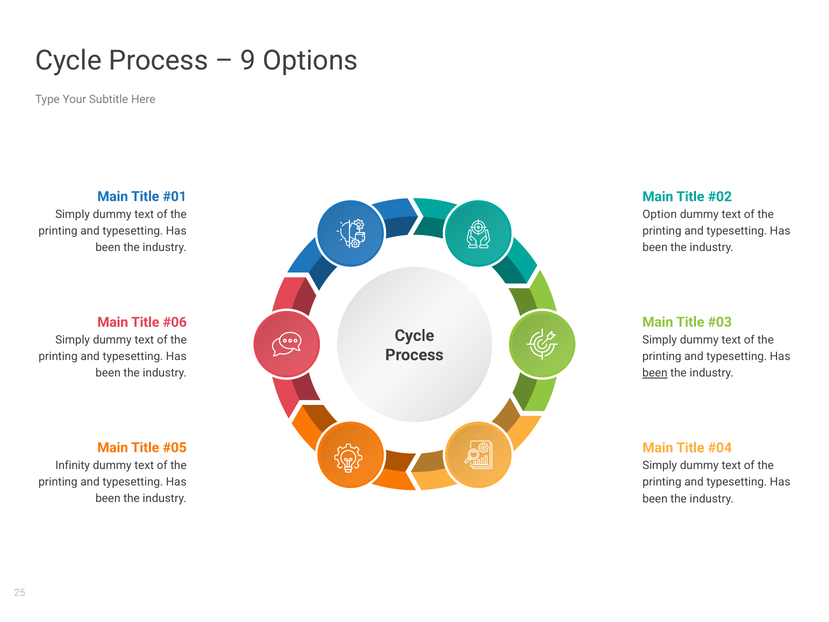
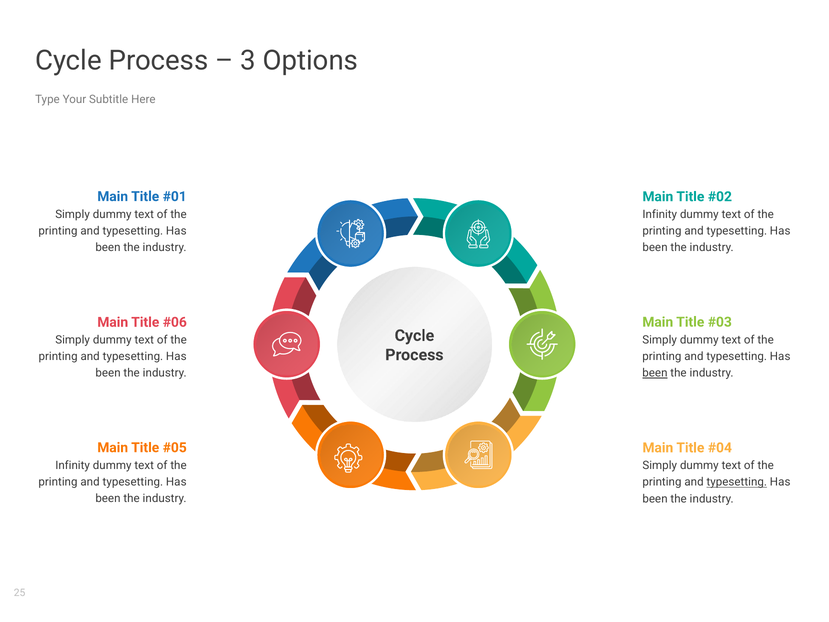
9: 9 -> 3 (248, 61)
Option: Option -> Infinity (660, 214)
typesetting underline: none -> present (737, 482)
